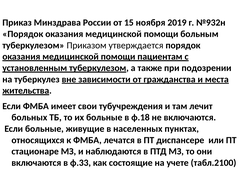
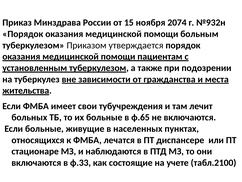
2019: 2019 -> 2074 (177, 23)
ф.18: ф.18 -> ф.65 (140, 117)
